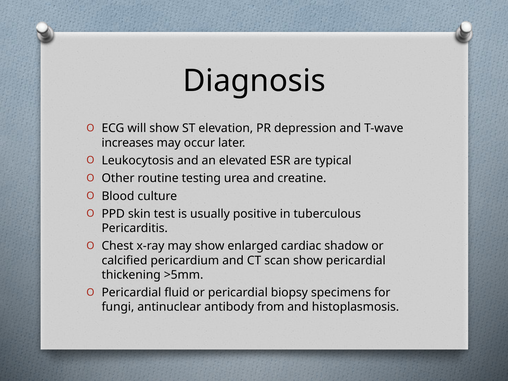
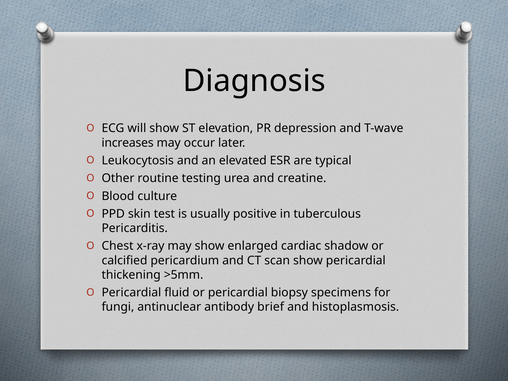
from: from -> brief (271, 307)
